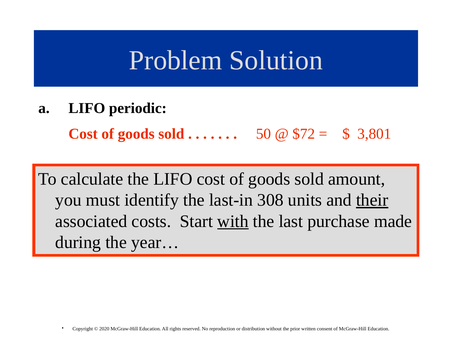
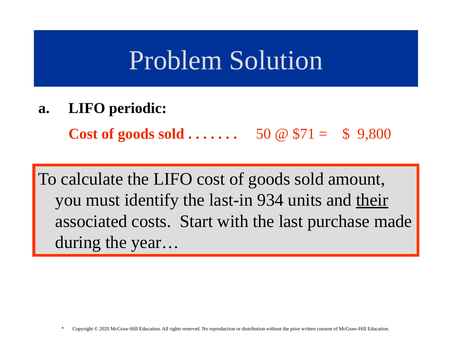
$72: $72 -> $71 (304, 134)
3,801: 3,801 -> 9,800 (374, 134)
308: 308 -> 934 (270, 200)
with underline: present -> none (233, 221)
